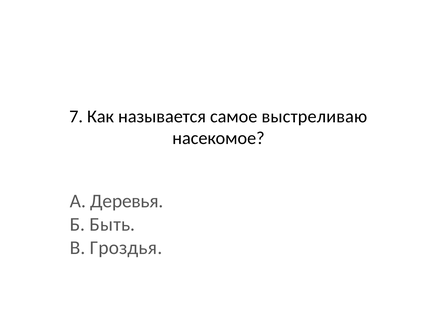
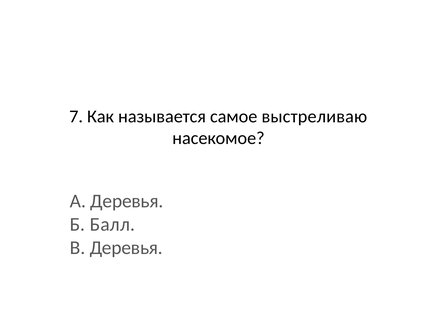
Быть: Быть -> Балл (112, 224)
B Гроздья: Гроздья -> Деревья (126, 248)
